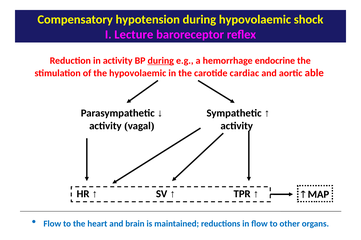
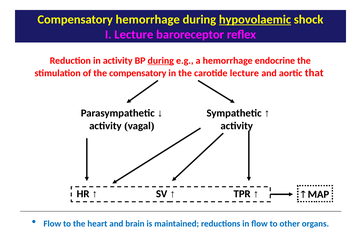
Compensatory hypotension: hypotension -> hemorrhage (148, 20)
hypovolaemic underline: none -> present (255, 20)
the hypovolaemic: hypovolaemic -> compensatory (138, 73)
carotide cardiac: cardiac -> lecture (244, 73)
able: able -> that (314, 73)
